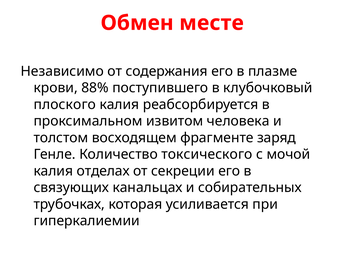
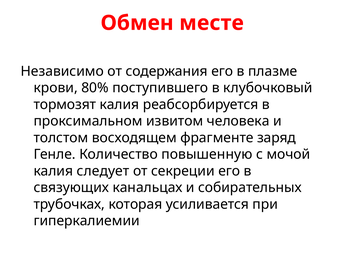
88%: 88% -> 80% (95, 88)
плоского: плоского -> тормозят (65, 104)
токсического: токсического -> повышенную (207, 154)
отделах: отделах -> следует (103, 171)
